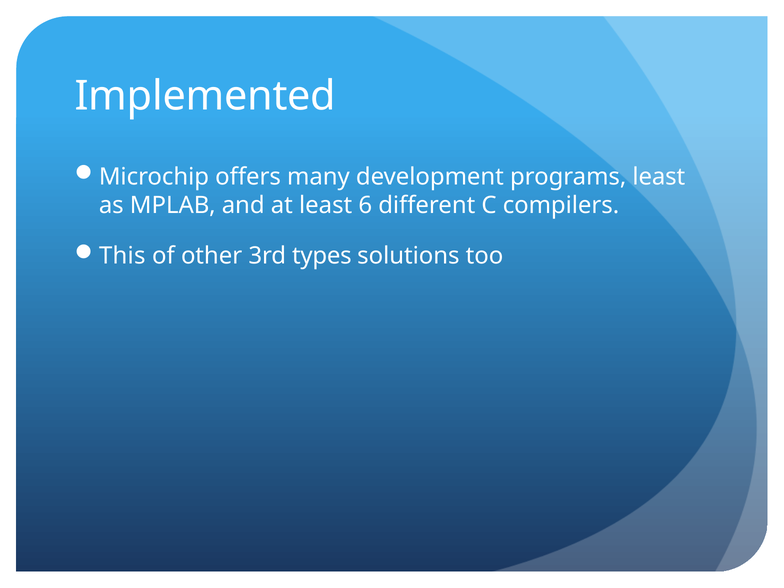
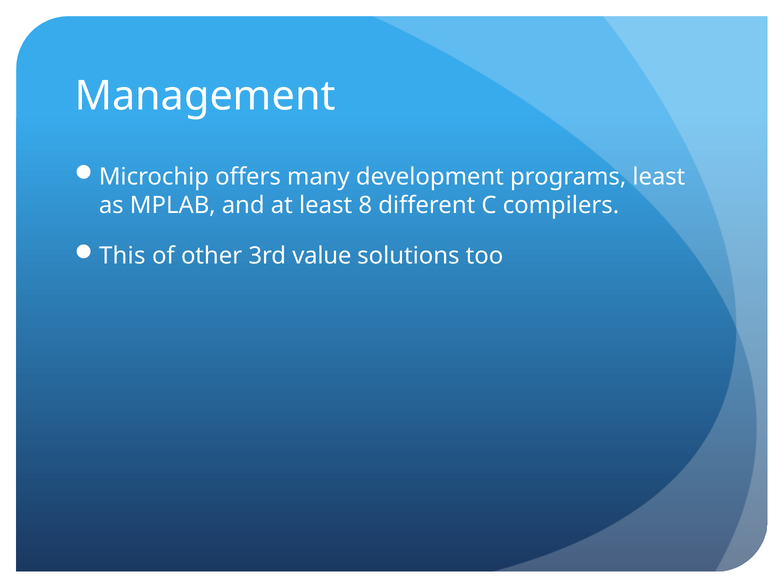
Implemented: Implemented -> Management (205, 96)
6: 6 -> 8 (365, 206)
types: types -> value (322, 256)
